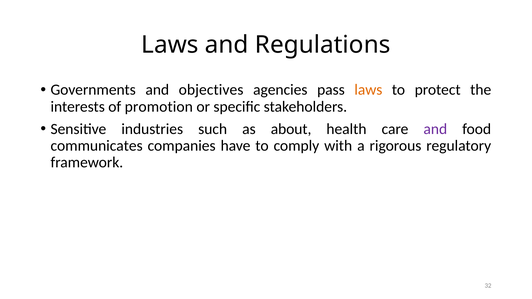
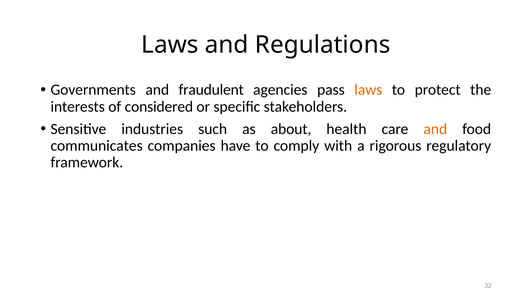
objectives: objectives -> fraudulent (211, 90)
promotion: promotion -> considered (159, 107)
and colour: purple -> orange (435, 129)
